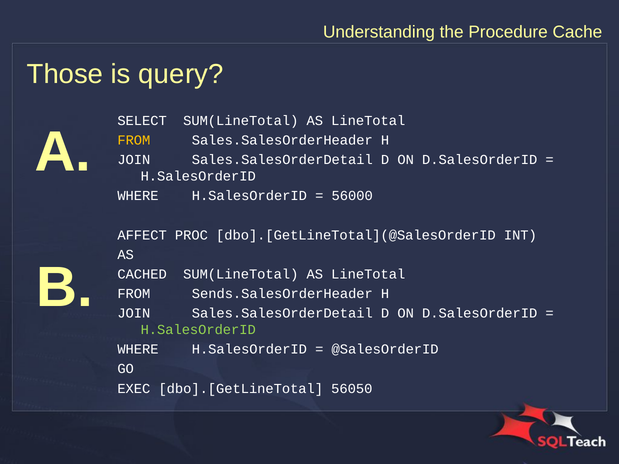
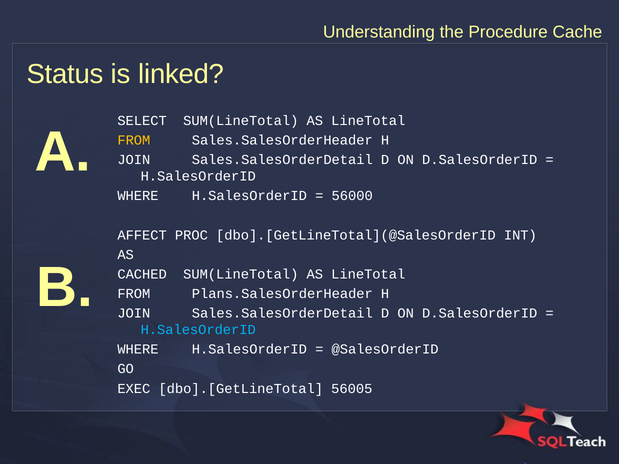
Those: Those -> Status (65, 74)
query: query -> linked (181, 74)
Sends.SalesOrderHeader: Sends.SalesOrderHeader -> Plans.SalesOrderHeader (282, 294)
H.SalesOrderID colour: light green -> light blue (198, 330)
56050: 56050 -> 56005 (352, 389)
